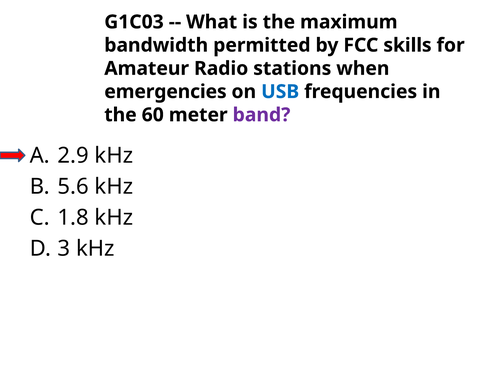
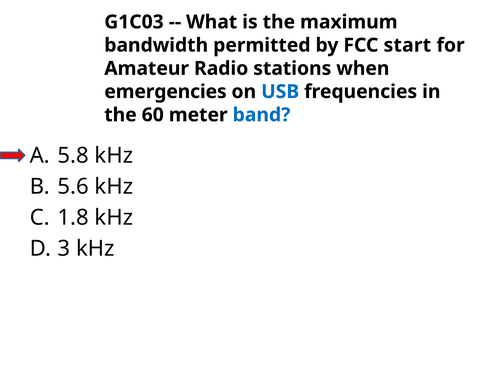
skills: skills -> start (407, 45)
band colour: purple -> blue (262, 115)
2.9: 2.9 -> 5.8 (73, 156)
